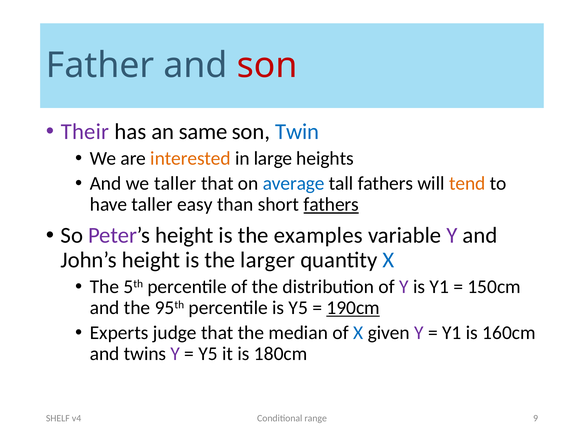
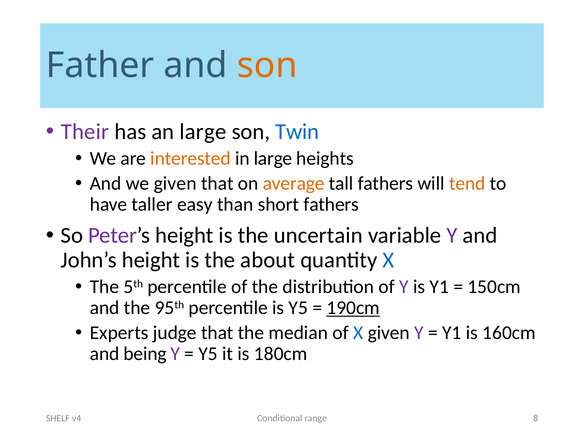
son colour: red -> orange (267, 65)
an same: same -> large (203, 132)
we taller: taller -> given (175, 184)
average colour: blue -> orange (294, 184)
fathers underline: present -> none (331, 205)
examples: examples -> uncertain (318, 235)
larger: larger -> about (268, 260)
twins: twins -> being (145, 354)
9: 9 -> 8 (536, 418)
